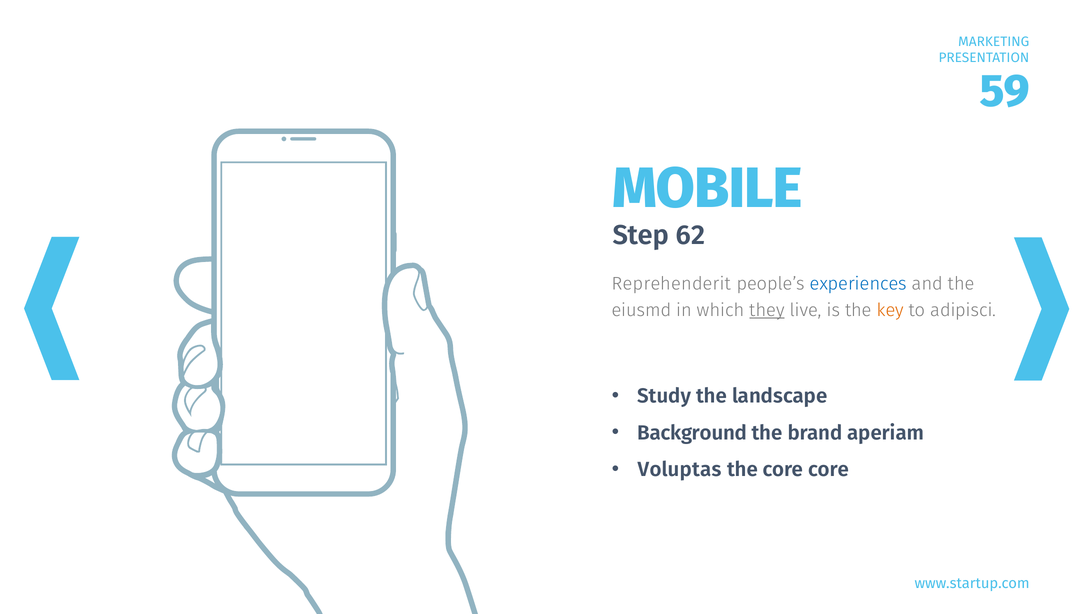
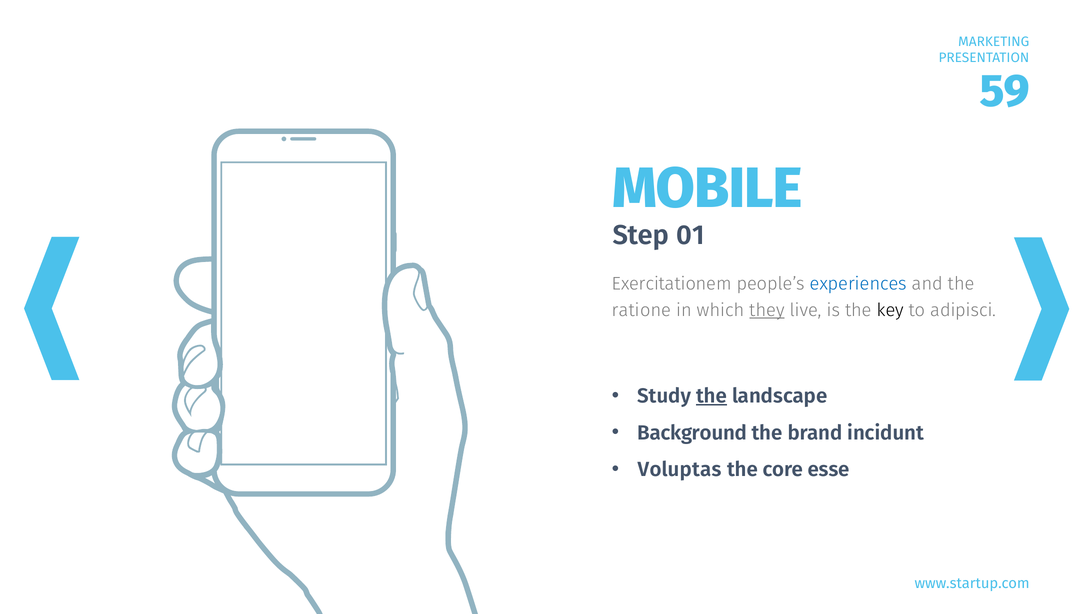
62: 62 -> 01 (690, 236)
Reprehenderit: Reprehenderit -> Exercitationem (672, 284)
eiusmd: eiusmd -> ratione (641, 310)
key colour: orange -> black (890, 310)
the underline: none -> present (712, 396)
aperiam: aperiam -> incidunt (886, 433)
core core: core -> esse (829, 470)
